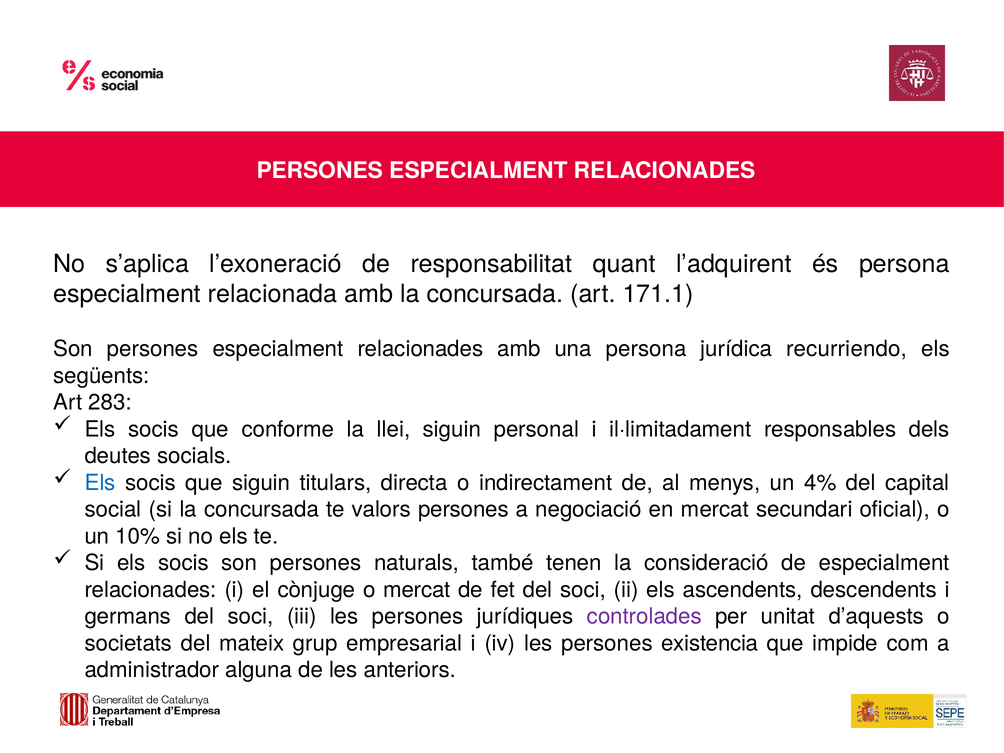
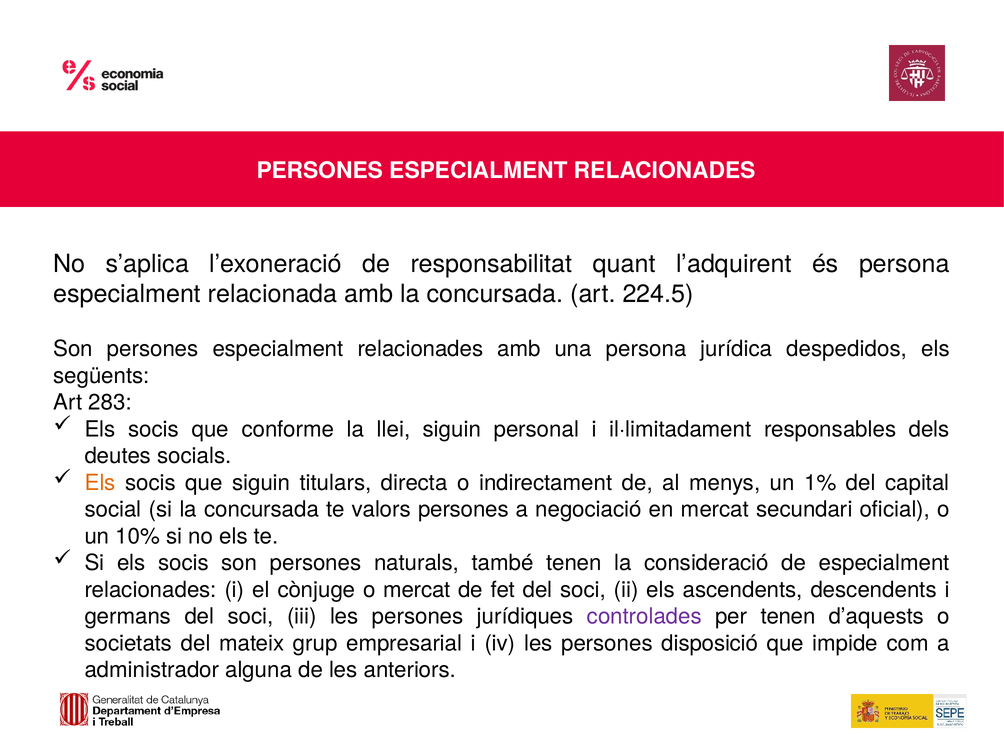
171.1: 171.1 -> 224.5 (658, 294)
recurriendo: recurriendo -> despedidos (847, 349)
Els colour: blue -> orange (100, 483)
4%: 4% -> 1% (820, 483)
per unitat: unitat -> tenen (788, 617)
existencia: existencia -> disposició (710, 643)
